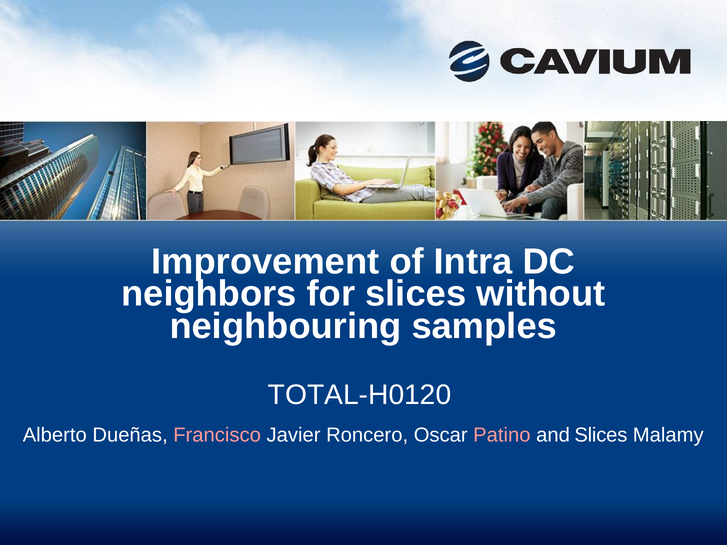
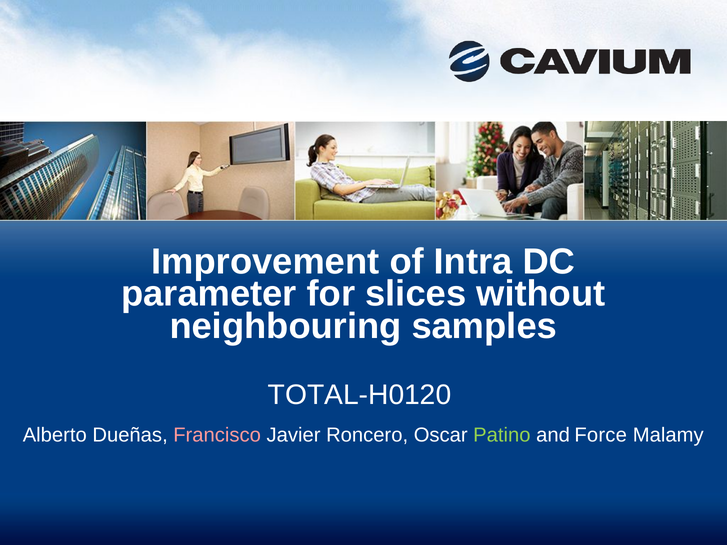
neighbors: neighbors -> parameter (209, 294)
Patino colour: pink -> light green (502, 435)
and Slices: Slices -> Force (601, 435)
